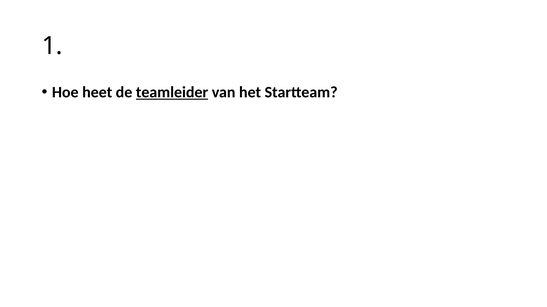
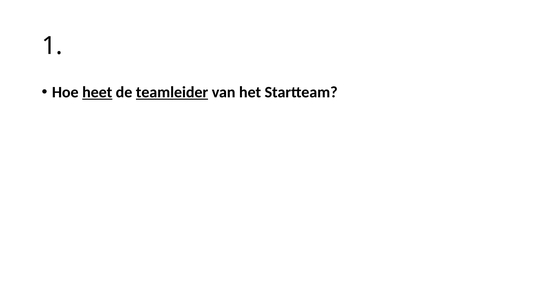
heet underline: none -> present (97, 92)
